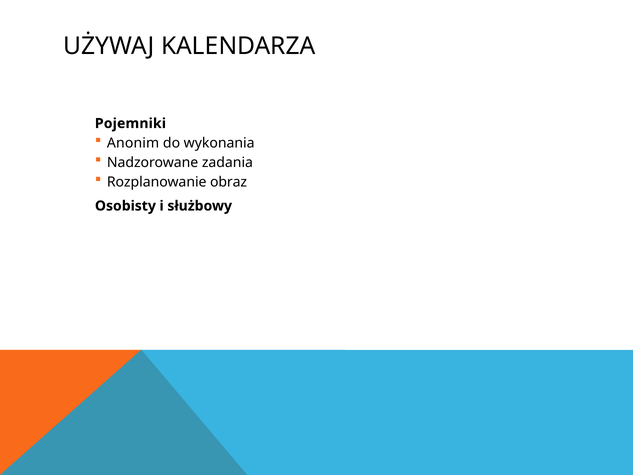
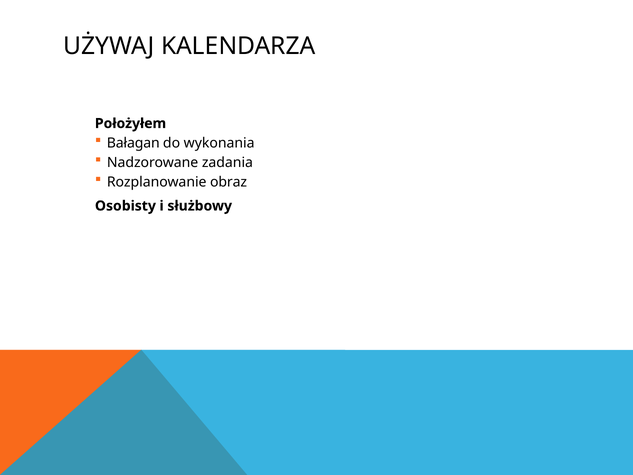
Pojemniki: Pojemniki -> Położyłem (131, 123)
Anonim: Anonim -> Bałagan (133, 143)
